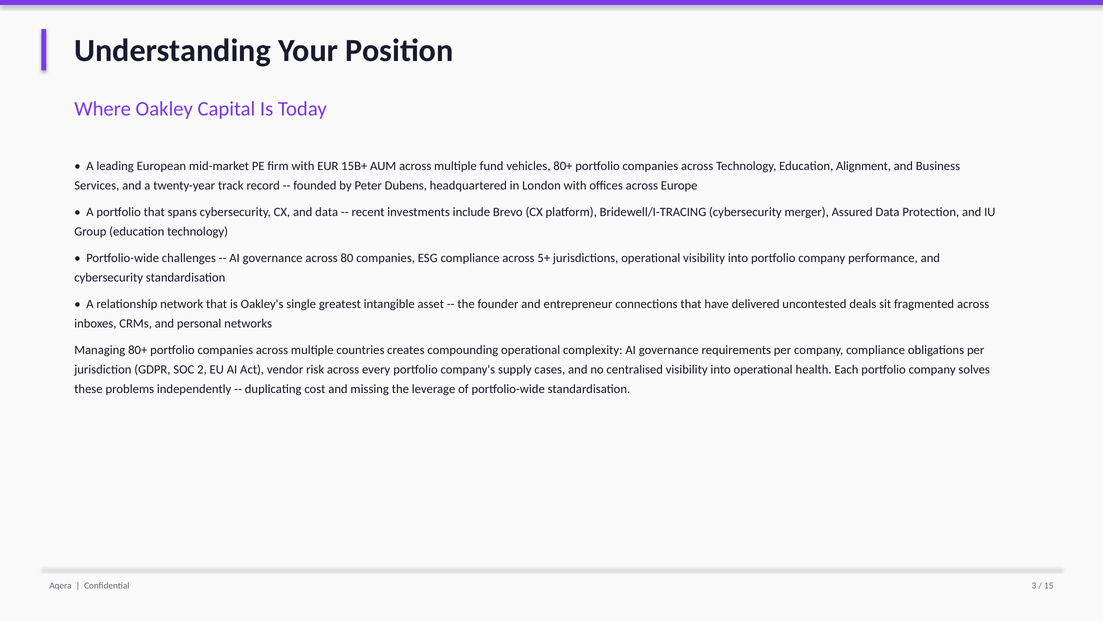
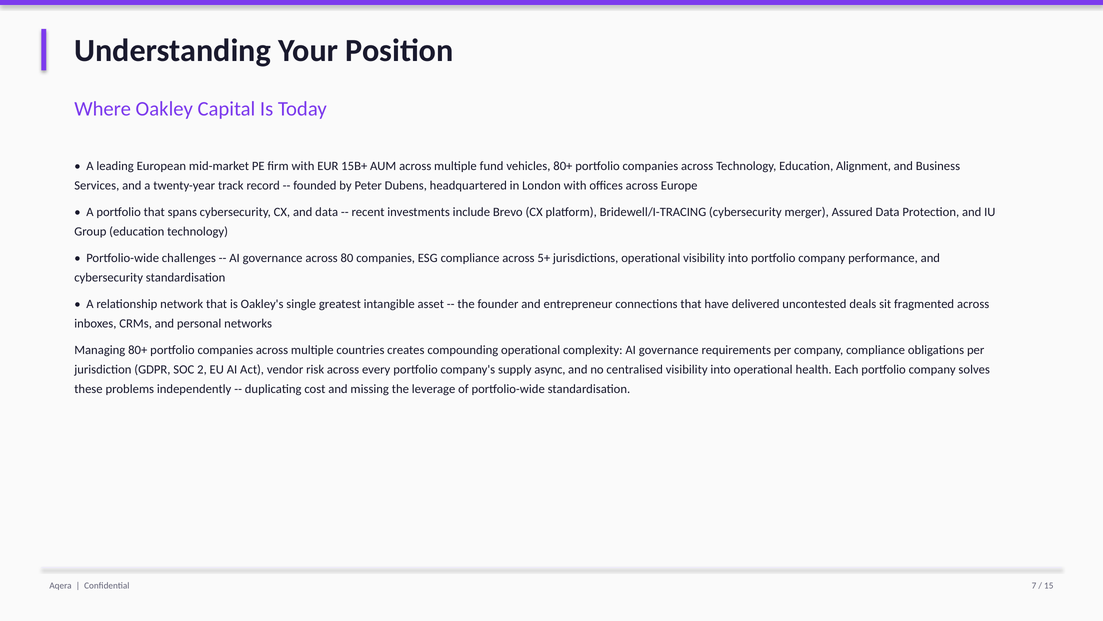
cases: cases -> async (550, 369)
3: 3 -> 7 (1034, 585)
